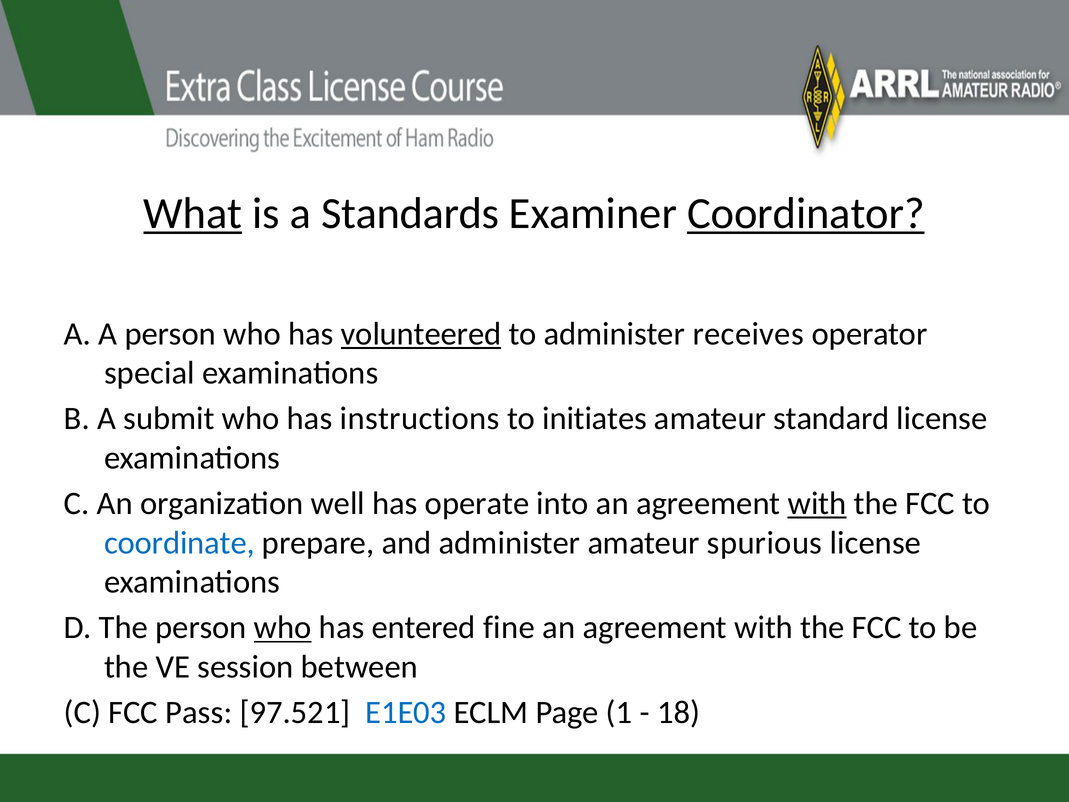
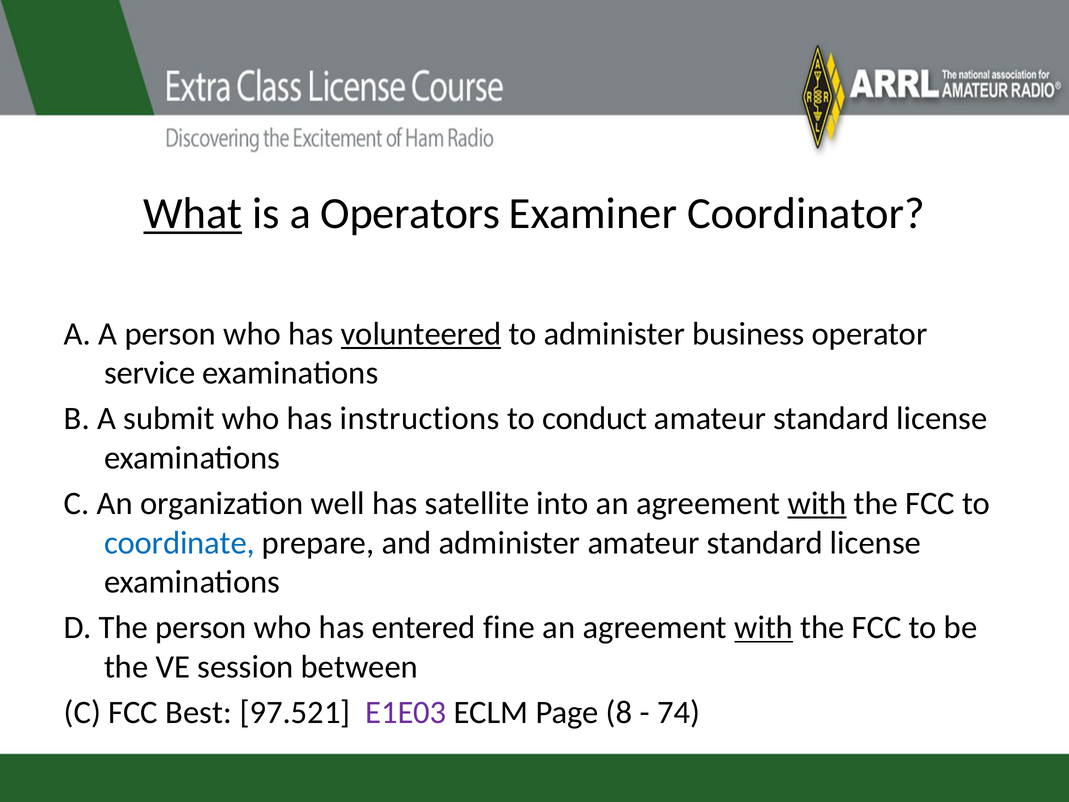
Standards: Standards -> Operators (410, 214)
Coordinator underline: present -> none (806, 214)
receives: receives -> business (748, 334)
special: special -> service (150, 373)
initiates: initiates -> conduct (595, 419)
operate: operate -> satellite (477, 503)
administer amateur spurious: spurious -> standard (765, 543)
who underline: present -> none (283, 628)
with underline: none -> present (764, 628)
Pass: Pass -> Best (199, 712)
E1E03 colour: blue -> purple (406, 712)
1: 1 -> 8 (619, 712)
18: 18 -> 74 (678, 712)
